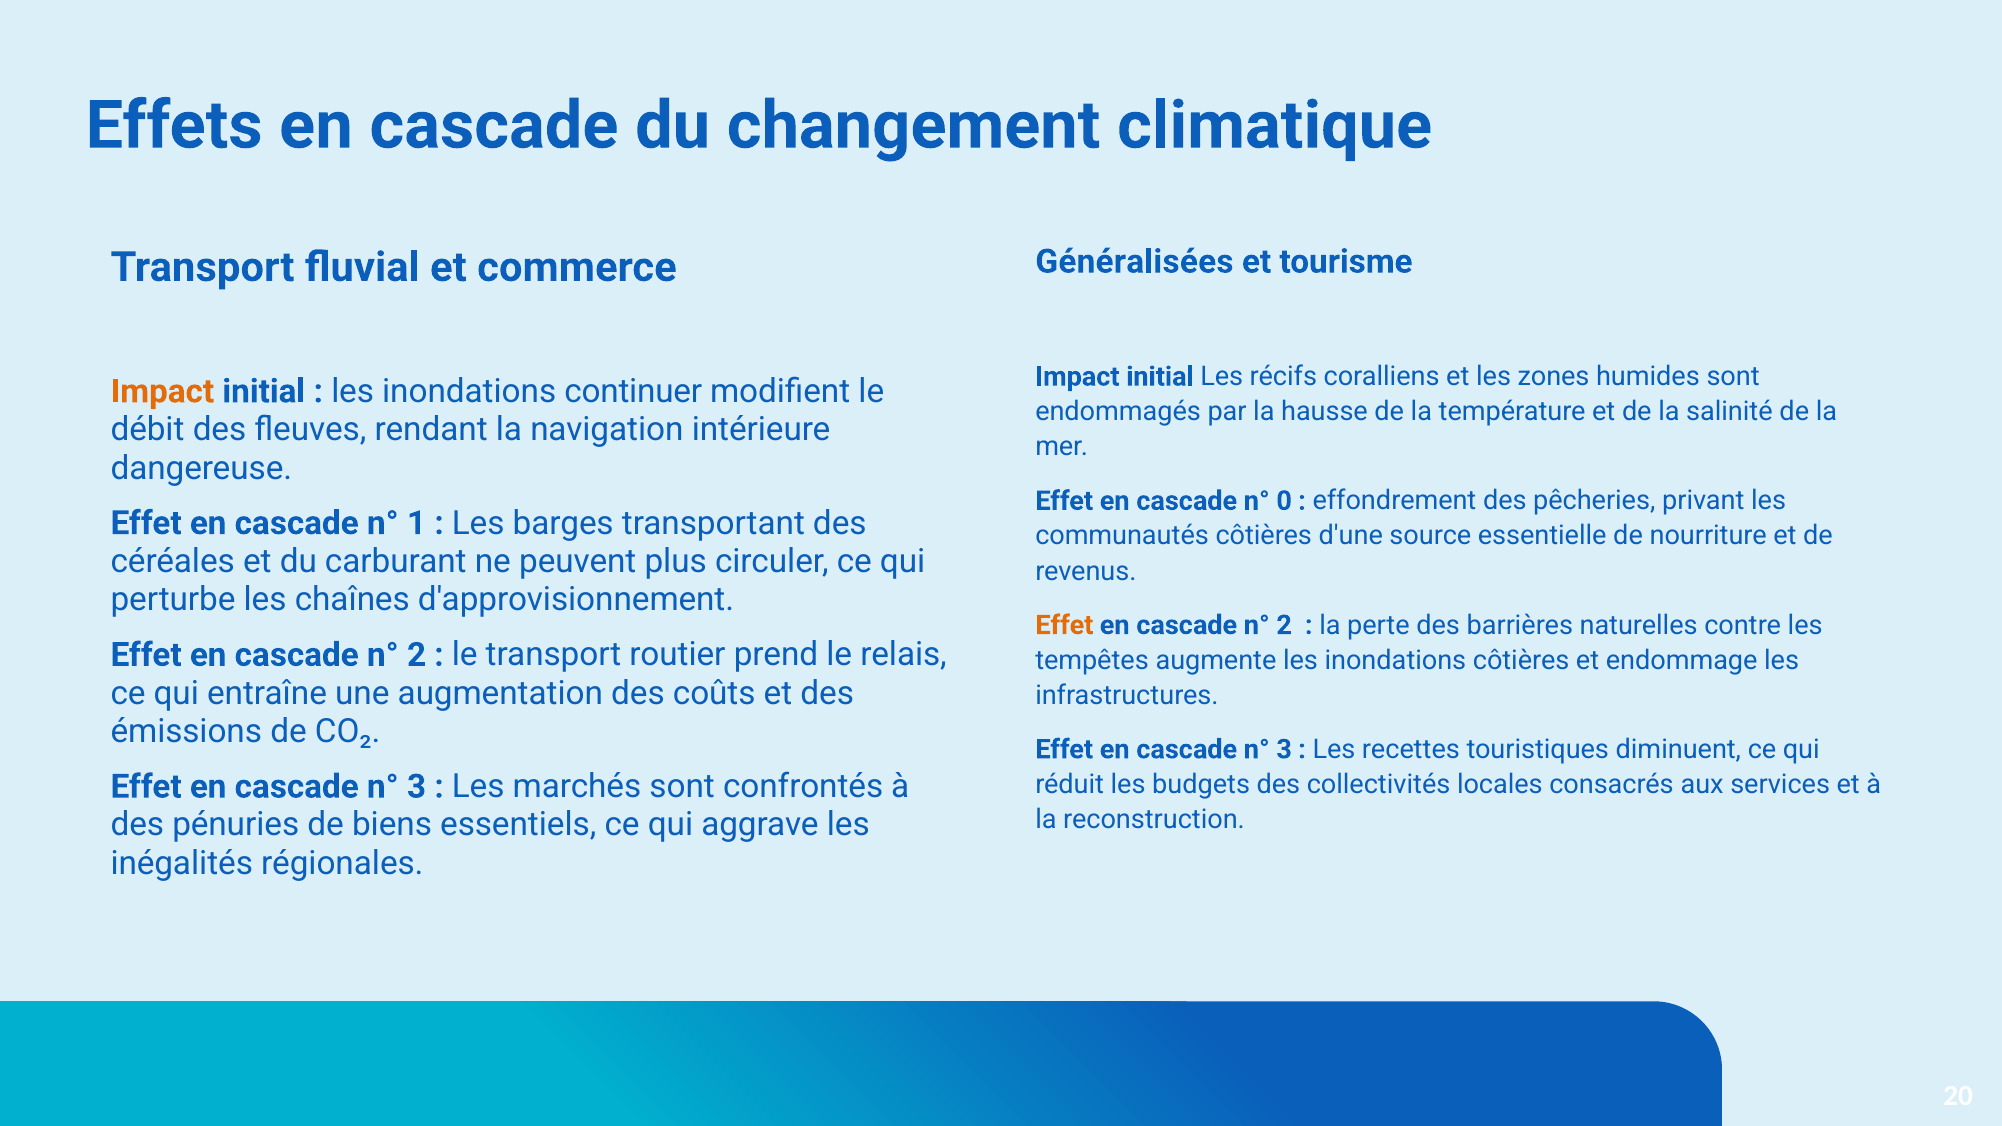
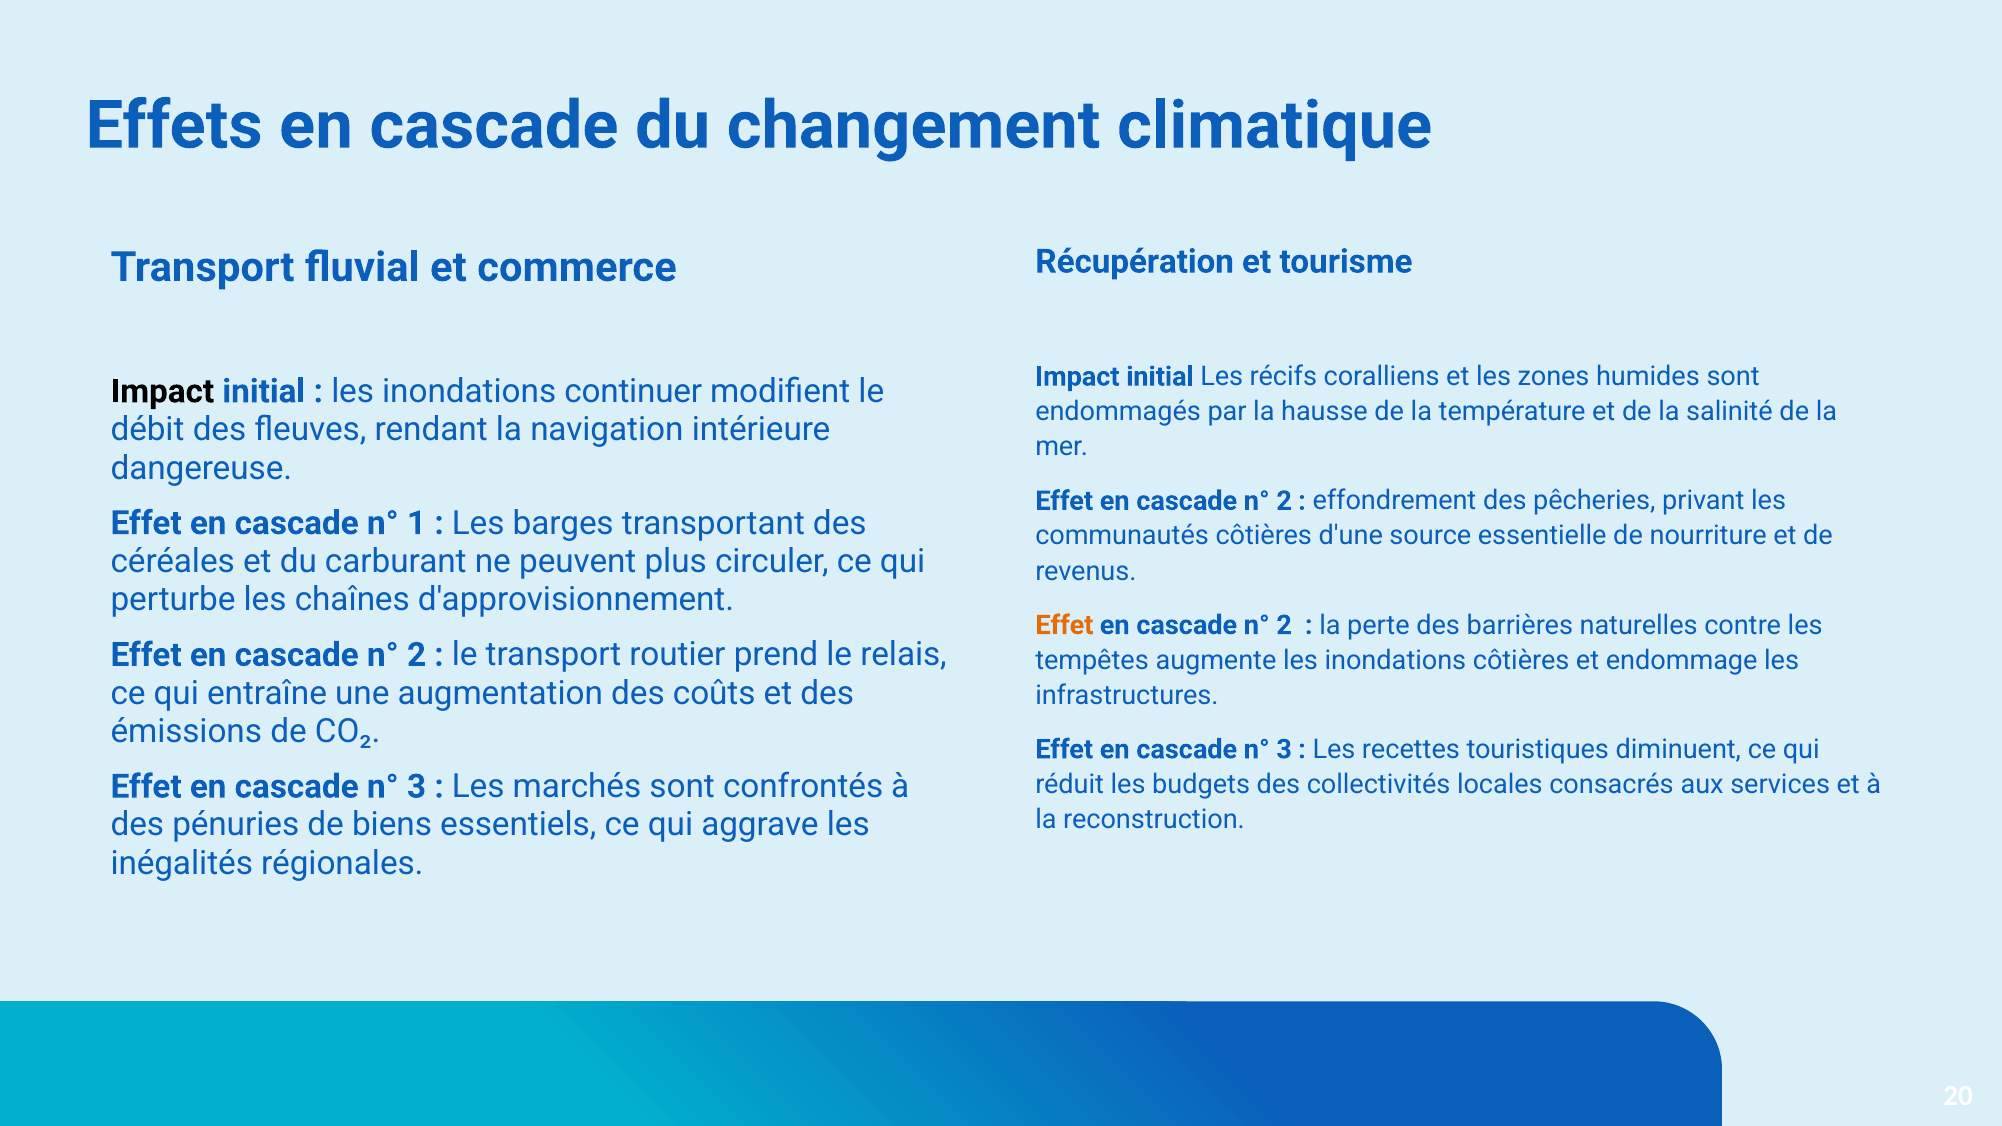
Généralisées: Généralisées -> Récupération (1135, 262)
Impact colour: orange -> black (162, 391)
0: 0 -> 2 (1284, 501)
